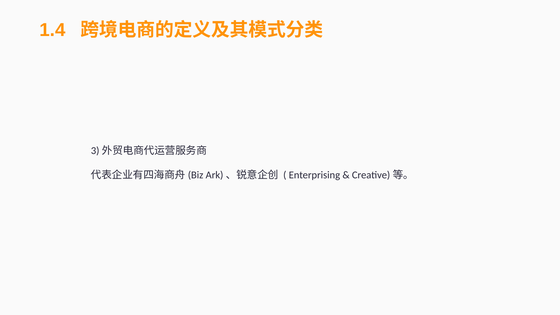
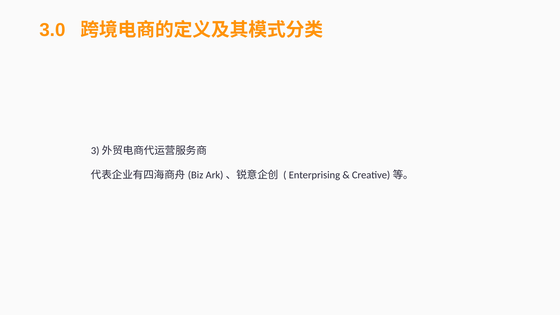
1.4: 1.4 -> 3.0 (53, 30)
